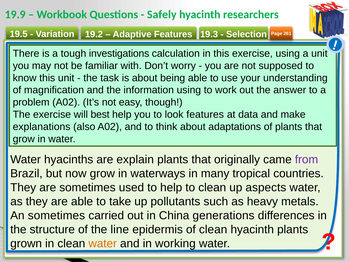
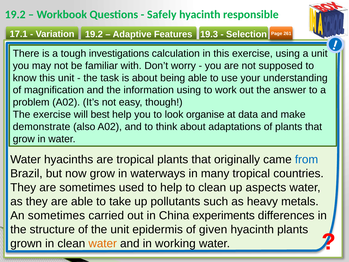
19.9: 19.9 -> 19.2 (15, 14)
researchers: researchers -> responsible (251, 14)
19.5: 19.5 -> 17.1 (19, 34)
look features: features -> organise (205, 114)
explanations: explanations -> demonstrate (42, 127)
are explain: explain -> tropical (135, 159)
from colour: purple -> blue (307, 159)
generations: generations -> experiments (224, 215)
the line: line -> unit (120, 229)
of clean: clean -> given (213, 229)
